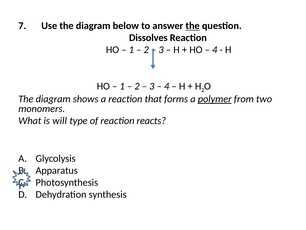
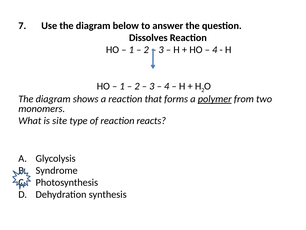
the underline: present -> none (193, 26)
will: will -> site (60, 121)
Apparatus: Apparatus -> Syndrome (57, 170)
